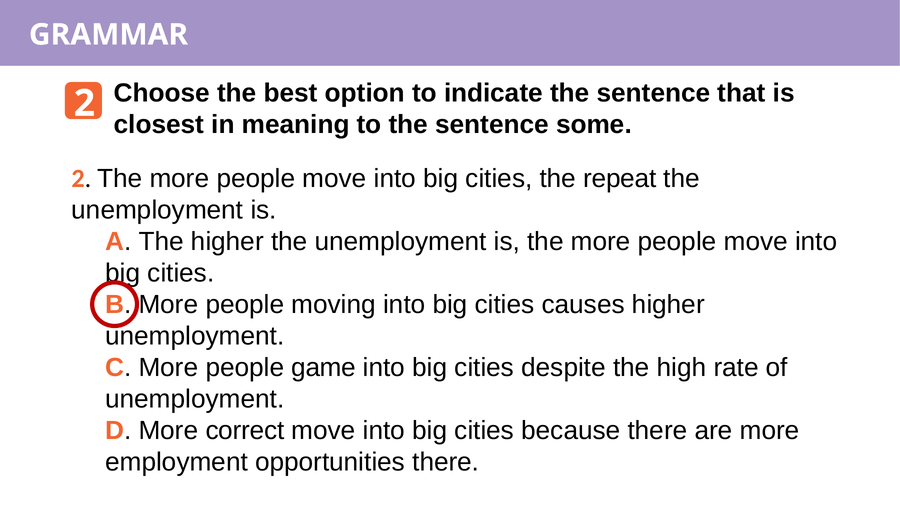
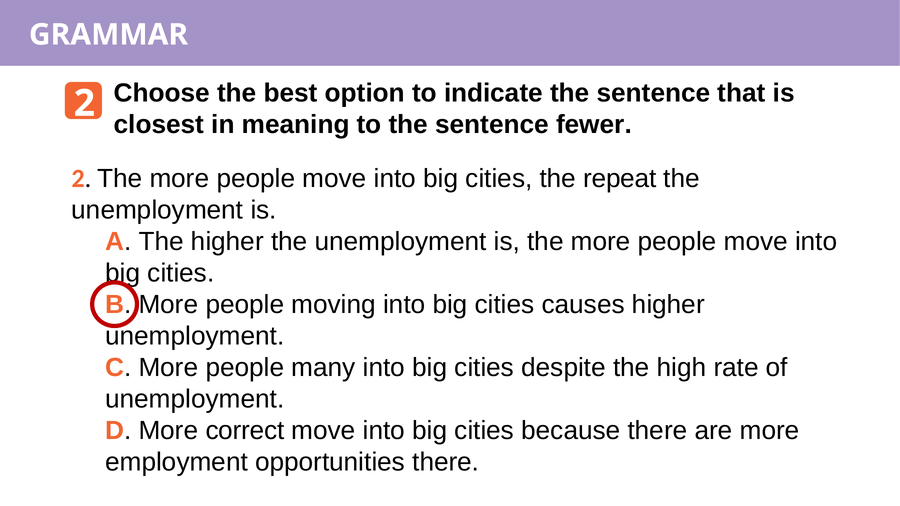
some: some -> fewer (594, 125)
game: game -> many (324, 368)
